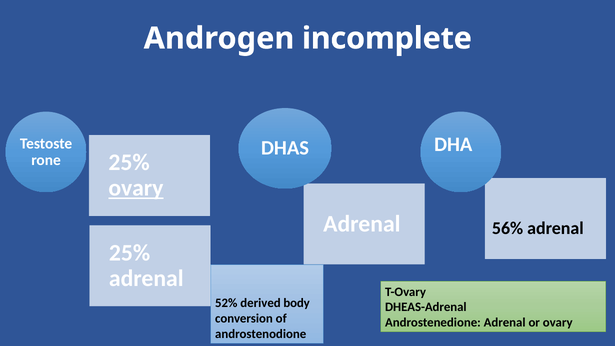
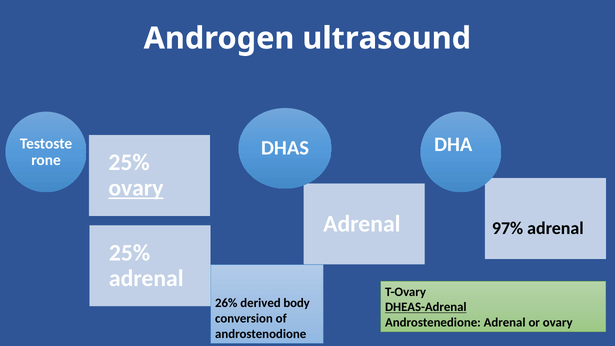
incomplete: incomplete -> ultrasound (387, 38)
56%: 56% -> 97% (508, 228)
52%: 52% -> 26% (226, 303)
DHEAS-Adrenal underline: none -> present (426, 307)
